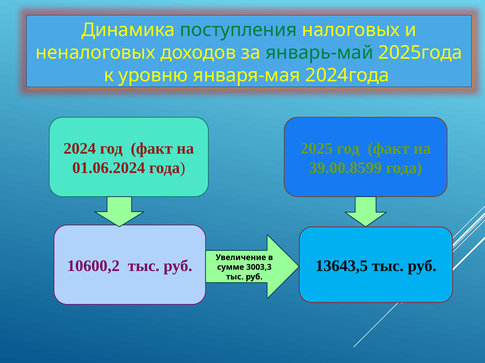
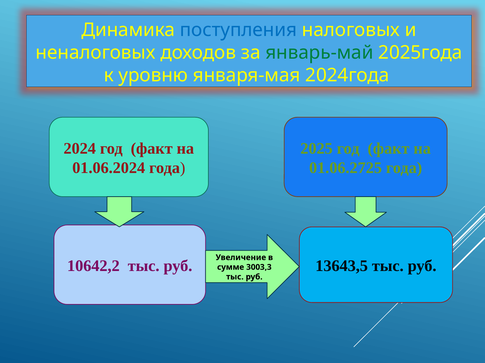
поступления colour: green -> blue (238, 30)
39.00.8599: 39.00.8599 -> 01.06.2725 (346, 168)
10600,2: 10600,2 -> 10642,2 (93, 266)
